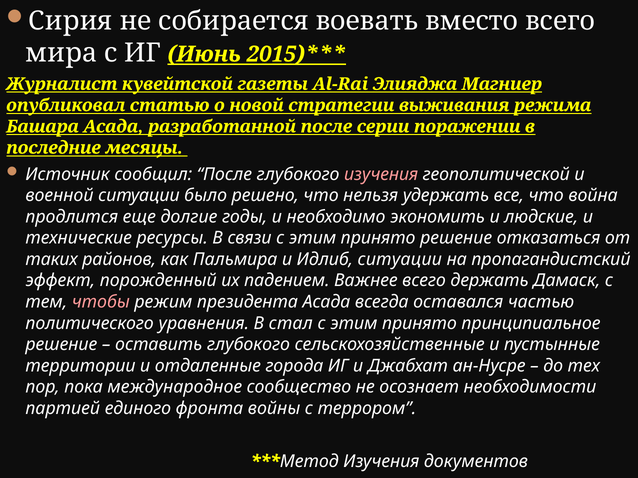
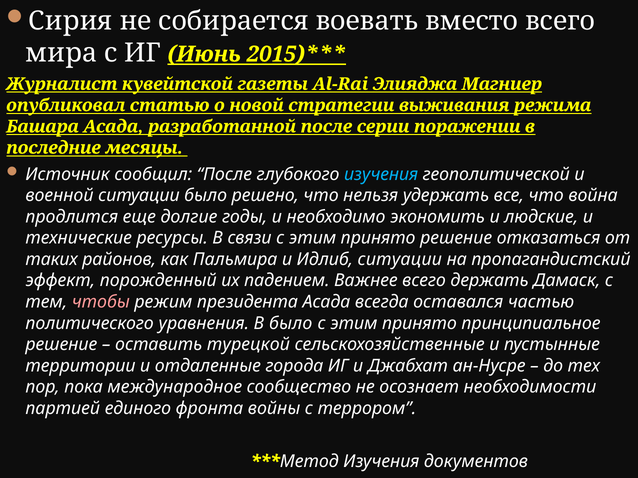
изучения colour: pink -> light blue (381, 175)
В стал: стал -> было (291, 323)
оставить глубокого: глубокого -> турецкой (248, 345)
